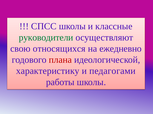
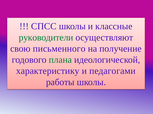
относящихся: относящихся -> письменного (59, 49)
ежедневно: ежедневно -> получение (120, 49)
плана colour: red -> green (60, 60)
